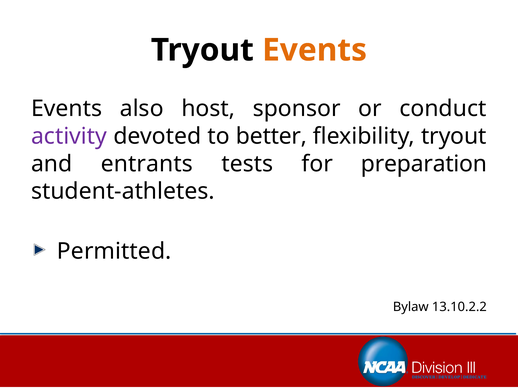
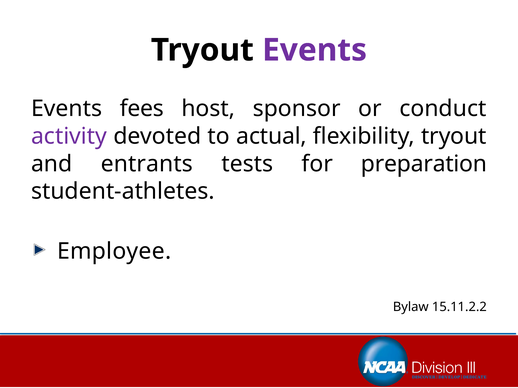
Events colour: orange -> purple (315, 50)
also: also -> fees (142, 109)
better: better -> actual (272, 136)
Permitted: Permitted -> Employee (114, 252)
13.10.2.2: 13.10.2.2 -> 15.11.2.2 (459, 307)
